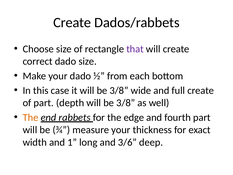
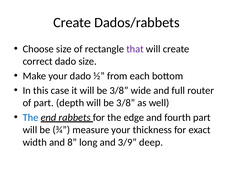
full create: create -> router (201, 90)
The colour: orange -> blue (31, 117)
1: 1 -> 8 (72, 142)
3/6: 3/6 -> 3/9 (127, 142)
